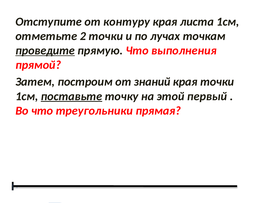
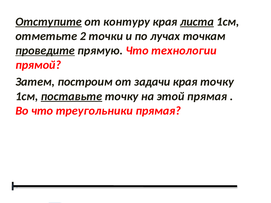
Отступите underline: none -> present (49, 22)
листа underline: none -> present (197, 22)
выполнения: выполнения -> технологии (184, 51)
знаний: знаний -> задачи (152, 82)
края точки: точки -> точку (217, 82)
этой первый: первый -> прямая (207, 96)
